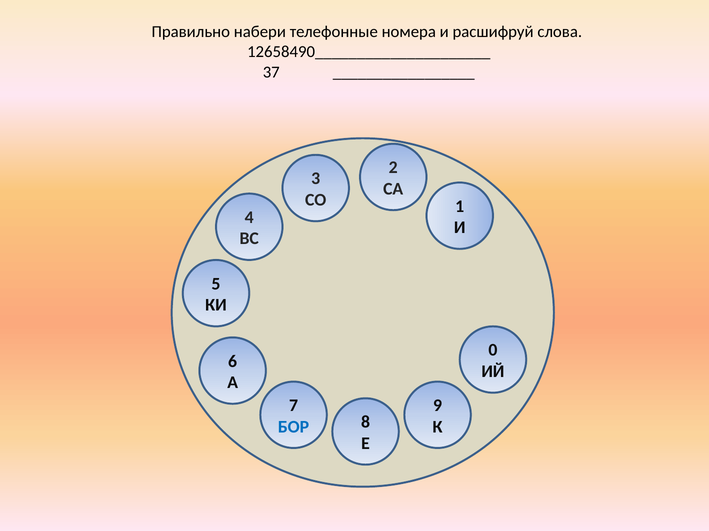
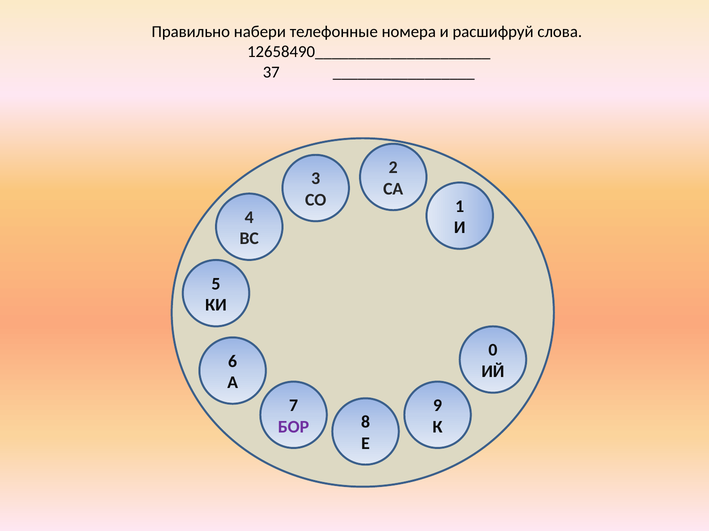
БОР colour: blue -> purple (294, 427)
